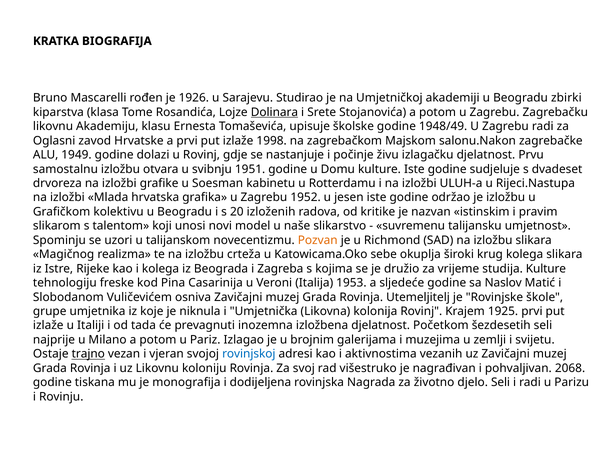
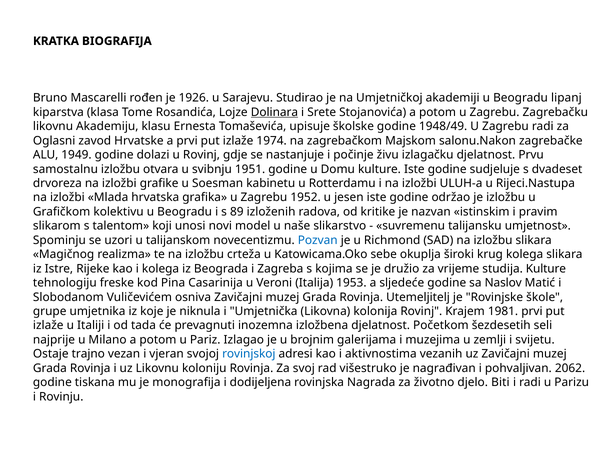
zbirki: zbirki -> lipanj (566, 98)
1998: 1998 -> 1974 (272, 141)
20: 20 -> 89 (237, 212)
Pozvan colour: orange -> blue (318, 240)
1925: 1925 -> 1981 (503, 311)
trajno underline: present -> none (88, 354)
2068: 2068 -> 2062 (570, 368)
djelo Seli: Seli -> Biti (500, 382)
